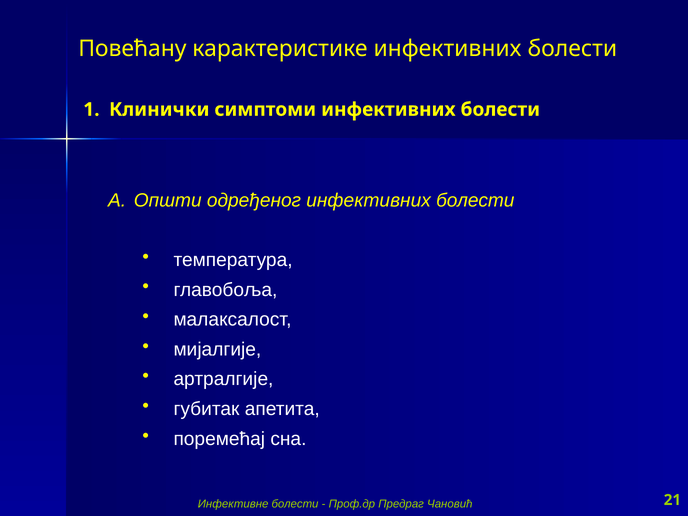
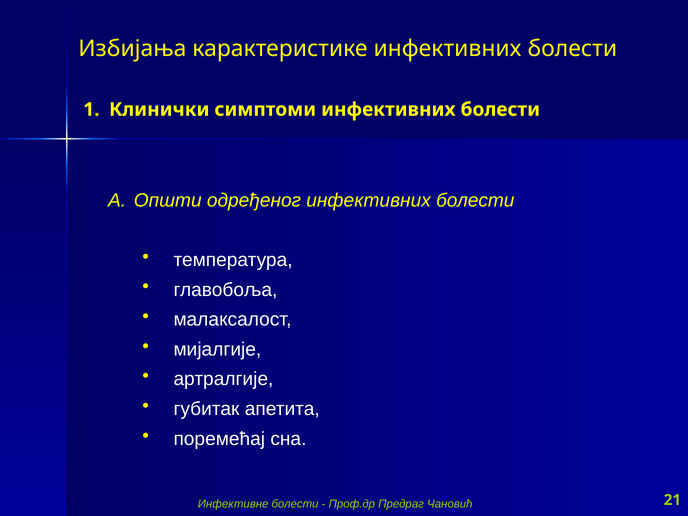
Повећану: Повећану -> Избијања (132, 49)
